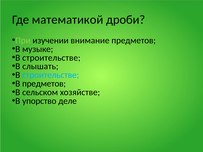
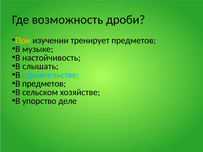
математикой: математикой -> возможность (68, 20)
При colour: light green -> yellow (23, 40)
внимание: внимание -> тренирует (90, 40)
строительстве: строительстве -> настойчивость (51, 58)
